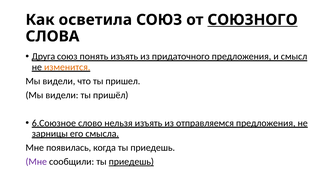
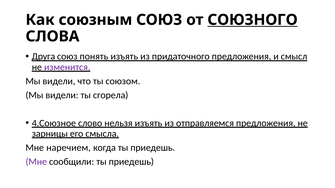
осветила: осветила -> союзным (95, 20)
изменится colour: orange -> purple (67, 67)
пришел: пришел -> союзом (123, 81)
пришёл: пришёл -> сгорела (111, 95)
6.Союзное: 6.Союзное -> 4.Союзное (54, 123)
появилась: появилась -> наречием (69, 148)
приедешь underline: present -> none (131, 162)
